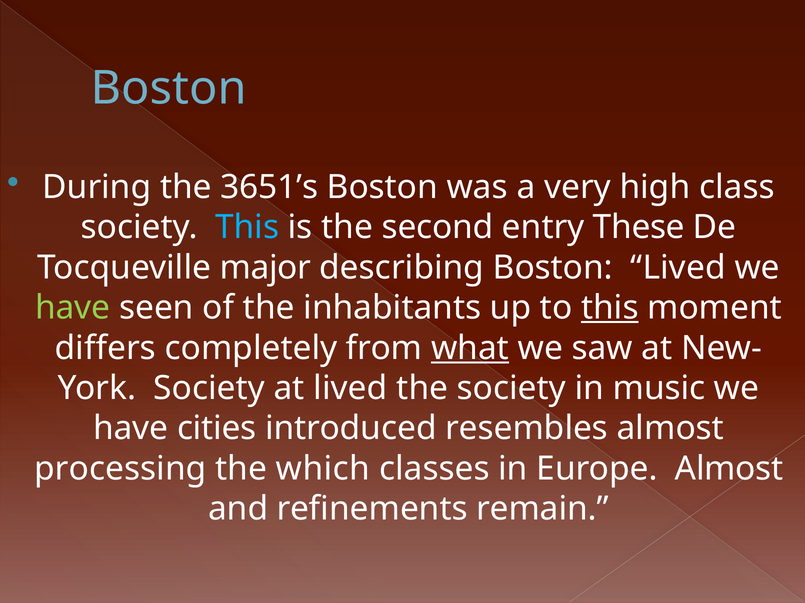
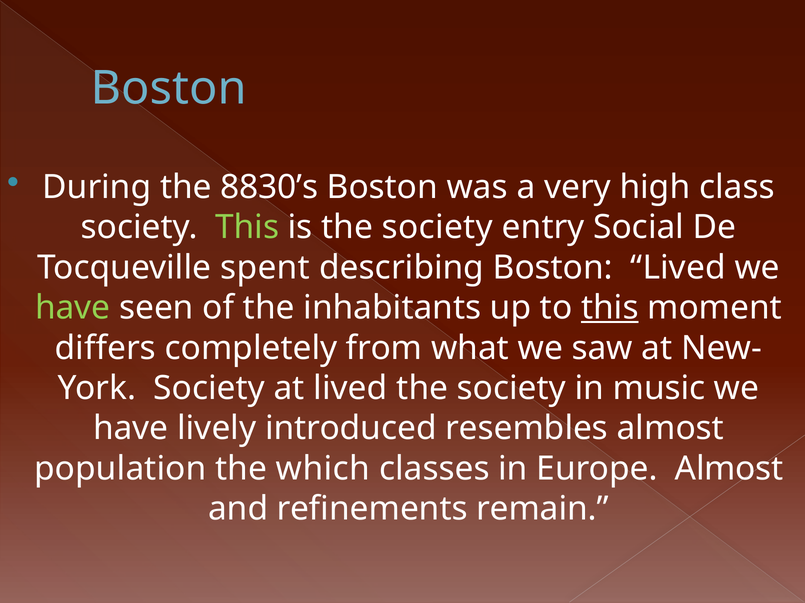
3651’s: 3651’s -> 8830’s (269, 187)
This colour: light blue -> light green (247, 228)
is the second: second -> society (437, 228)
These: These -> Social (639, 228)
major: major -> spent (265, 268)
what underline: present -> none (470, 348)
cities: cities -> lively (217, 429)
processing: processing -> population (120, 469)
